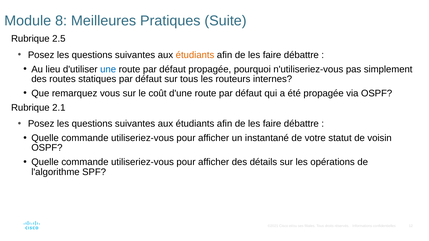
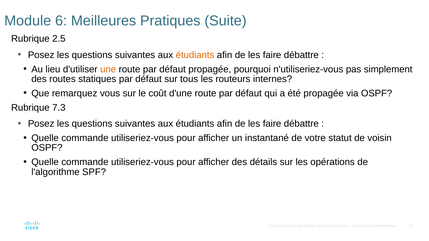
8: 8 -> 6 (61, 21)
une colour: blue -> orange (108, 69)
2.1: 2.1 -> 7.3 (59, 108)
